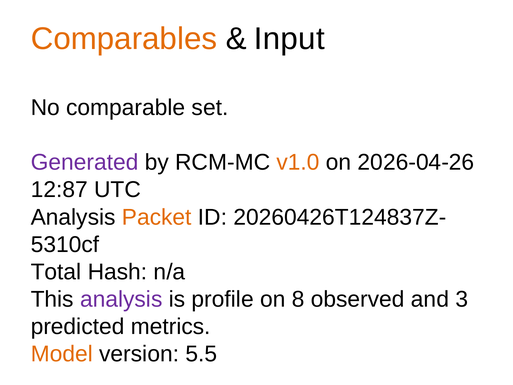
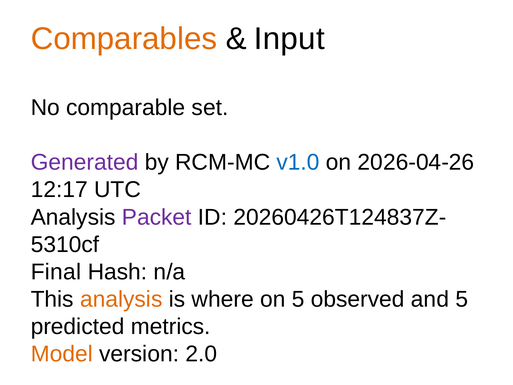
v1.0 colour: orange -> blue (298, 162)
12:87: 12:87 -> 12:17 (59, 190)
Packet colour: orange -> purple (157, 217)
Total: Total -> Final (56, 272)
analysis colour: purple -> orange (121, 299)
profile: profile -> where (223, 299)
on 8: 8 -> 5 (298, 299)
and 3: 3 -> 5 (462, 299)
5.5: 5.5 -> 2.0 (201, 354)
